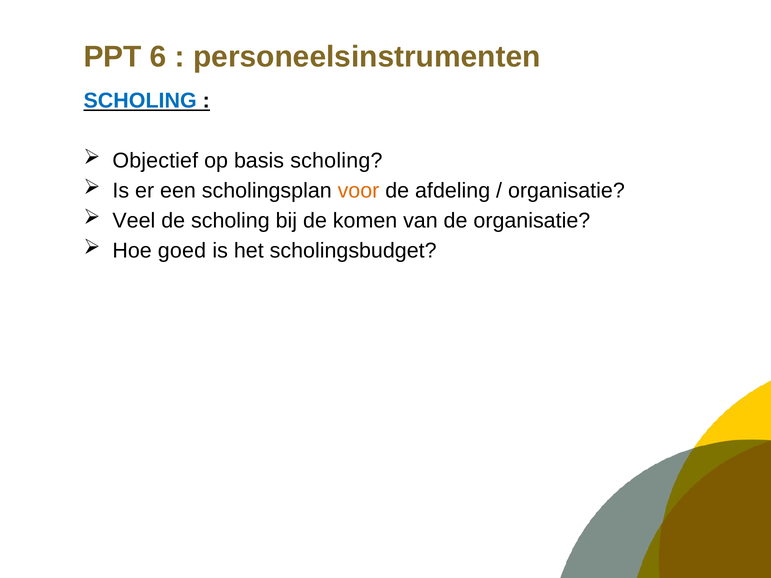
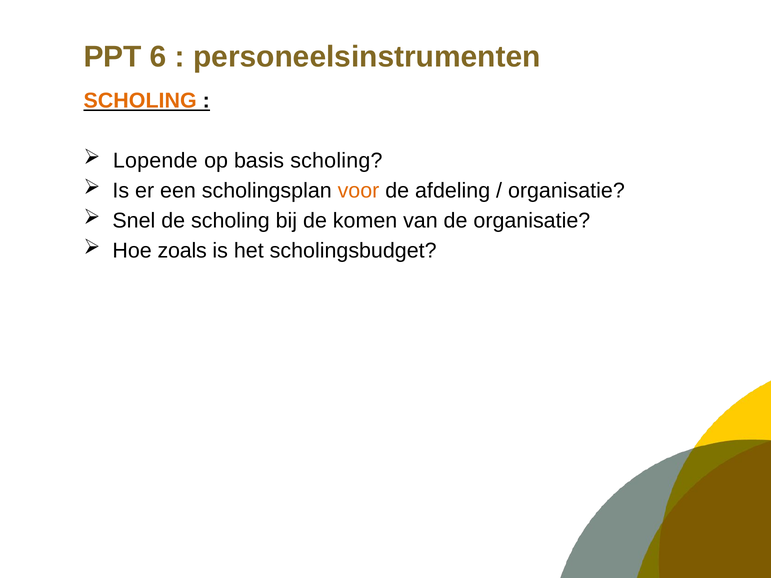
SCHOLING colour: blue -> orange (140, 101)
Objectief: Objectief -> Lopende (155, 161)
Veel: Veel -> Snel (134, 221)
goed: goed -> zoals (182, 251)
